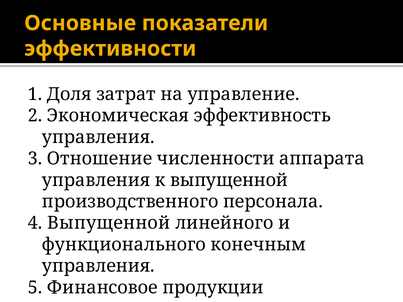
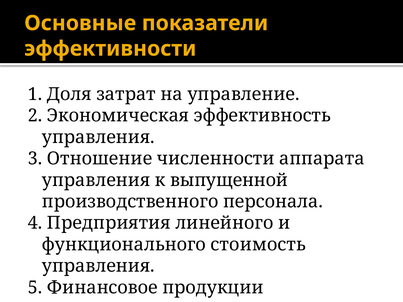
4 Выпущенной: Выпущенной -> Предприятия (109, 223)
конечным: конечным -> стоимость (258, 245)
